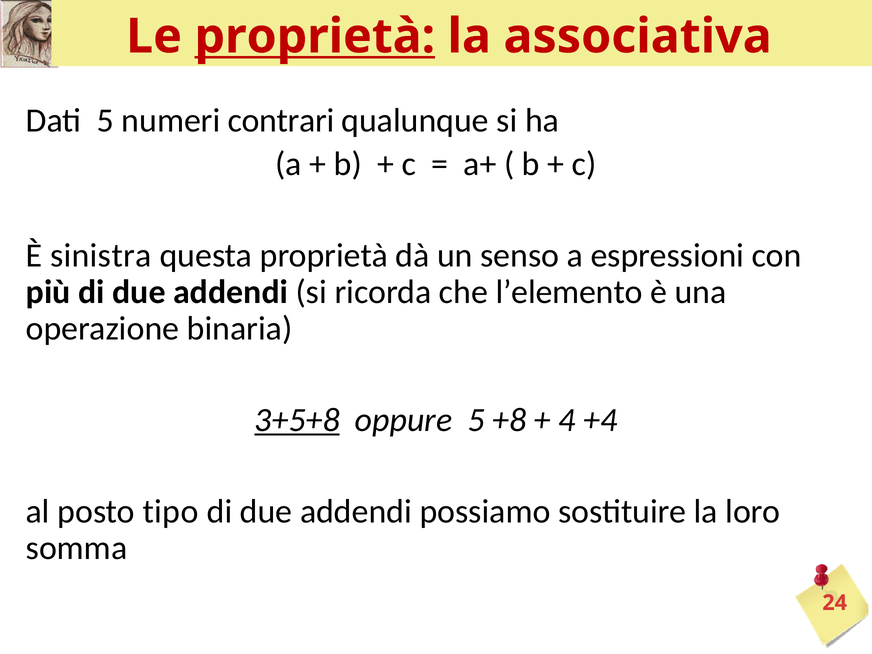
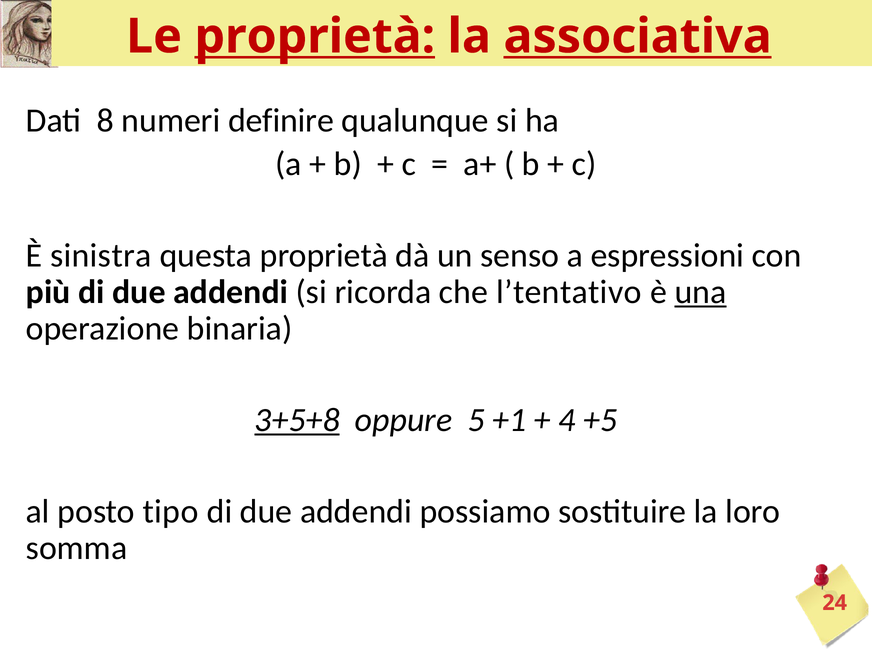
associativa underline: none -> present (638, 36)
Dati 5: 5 -> 8 (105, 121)
contrari: contrari -> definire (281, 121)
l’elemento: l’elemento -> l’tentativo (569, 292)
una underline: none -> present (700, 292)
+8: +8 -> +1 (509, 420)
+4: +4 -> +5 (600, 420)
